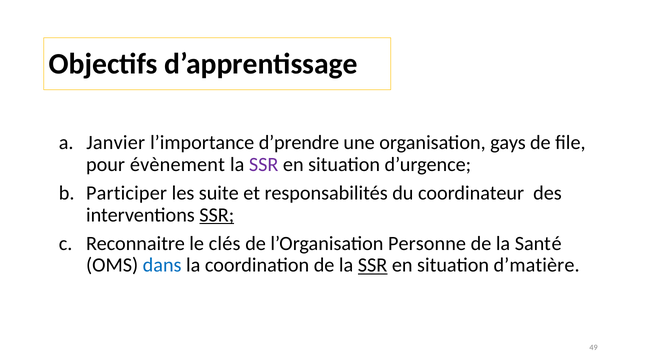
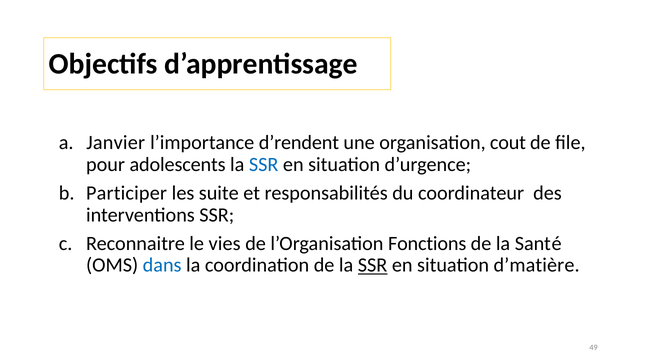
d’prendre: d’prendre -> d’rendent (299, 143)
gays: gays -> cout (508, 143)
évènement: évènement -> adolescents (178, 164)
SSR colour: purple -> blue (264, 164)
SSR underline: present -> none (217, 215)
clés: clés -> vies (225, 243)
Personne: Personne -> Fonctions (427, 243)
